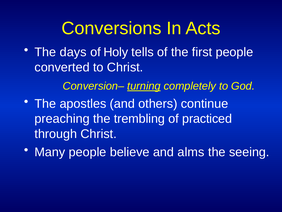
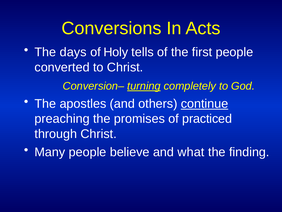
continue underline: none -> present (205, 104)
trembling: trembling -> promises (139, 119)
alms: alms -> what (191, 152)
seeing: seeing -> finding (249, 152)
